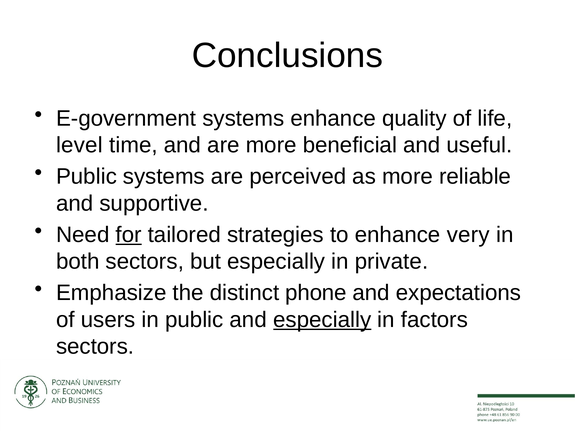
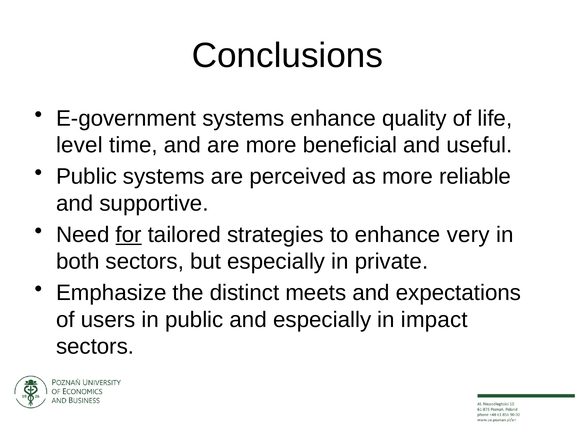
phone: phone -> meets (316, 293)
especially underline: present -> none (322, 320)
factors: factors -> impact (434, 320)
